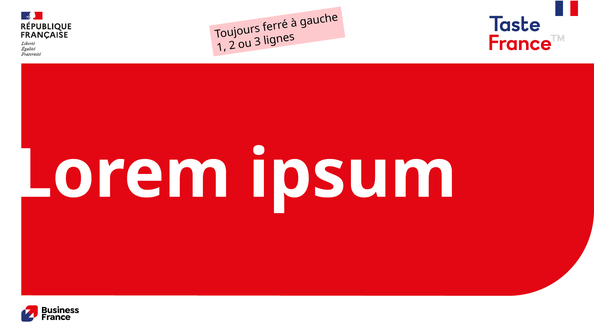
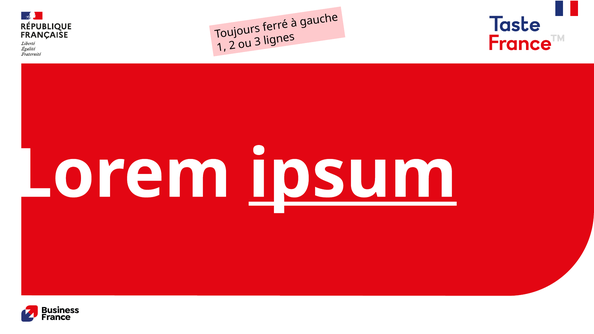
ipsum underline: none -> present (353, 174)
